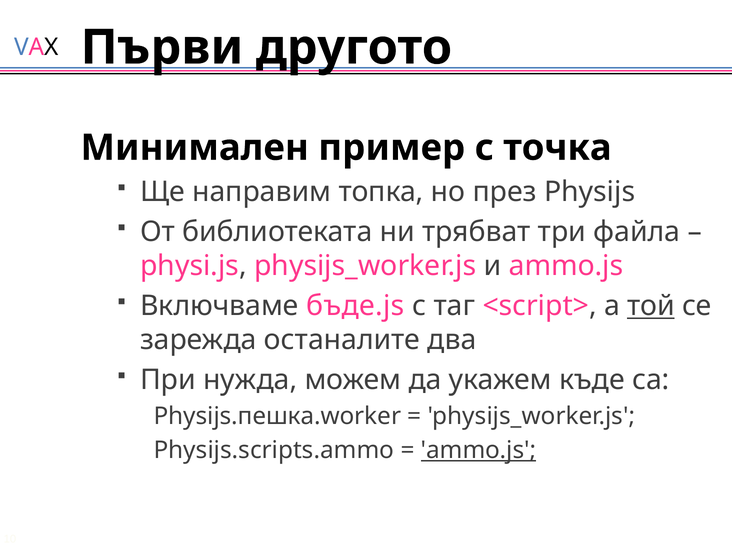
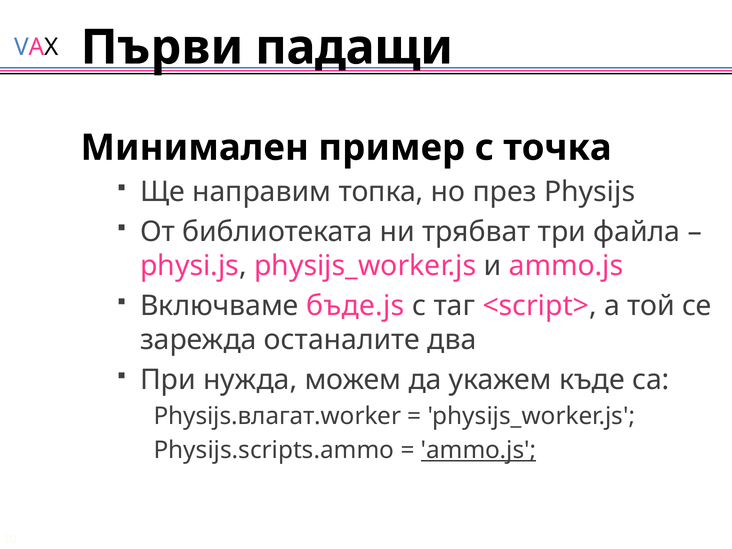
другото: другото -> падащи (354, 48)
той underline: present -> none (651, 306)
Physijs.пешка.worker: Physijs.пешка.worker -> Physijs.влагат.worker (277, 416)
